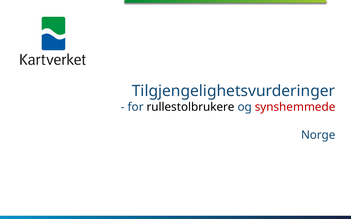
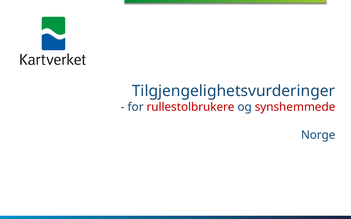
rullestolbrukere colour: black -> red (191, 107)
